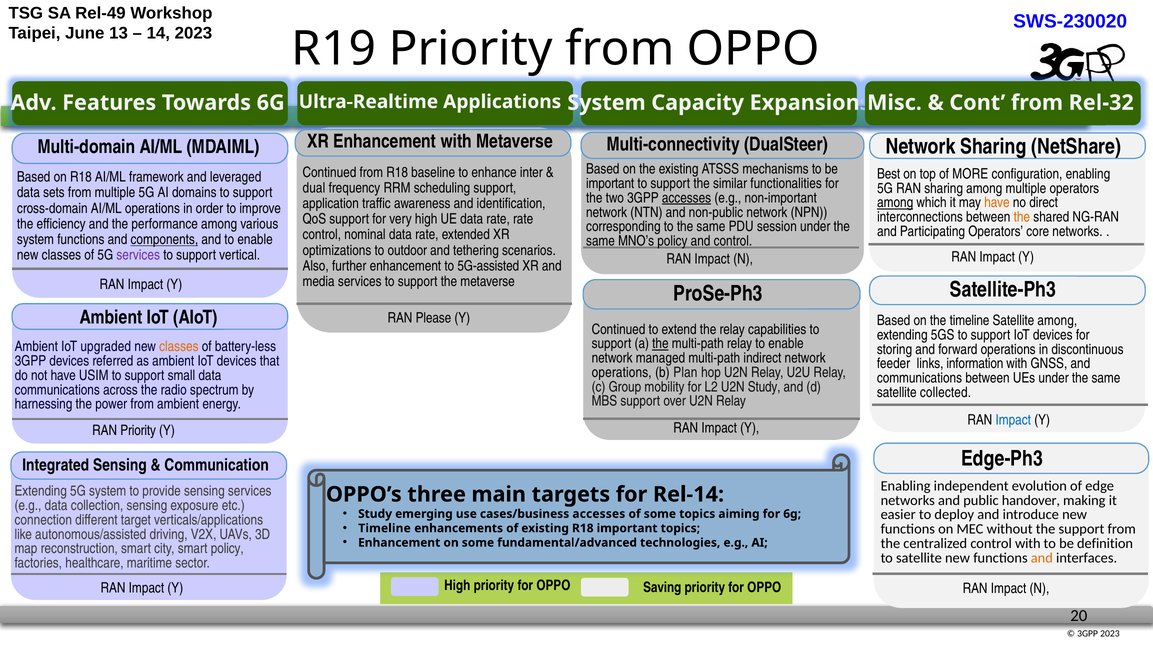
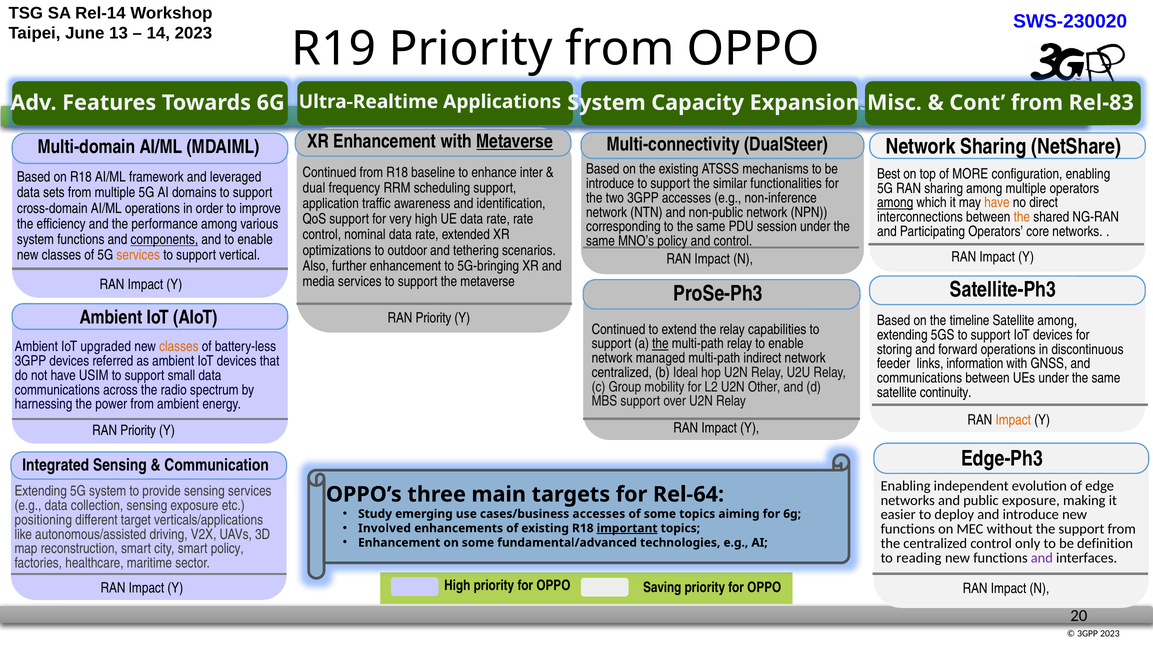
Rel-49: Rel-49 -> Rel-14 (100, 13)
Rel-32: Rel-32 -> Rel-83 (1101, 103)
Metaverse underline: none -> present (515, 141)
important: important -> introduce (610, 184)
accesses underline: present -> none (687, 198)
non-important: non-important -> non-inference (781, 198)
services colour: purple -> orange (138, 255)
5G-assisted: 5G-assisted -> 5G-bringing (488, 266)
Please: Please -> Priority (433, 318)
operations: operations -> centralized (622, 373)
Plan: Plan -> Ideal (686, 373)
U2N Study: Study -> Other (764, 387)
collected: collected -> continuity (946, 393)
Impact colour: blue -> orange (1013, 420)
Rel-14: Rel-14 -> Rel-64 (689, 495)
public handover: handover -> exposure (1031, 501)
connection: connection -> positioning (43, 520)
Timeline: Timeline -> Involved (385, 529)
important underline: none -> present (627, 529)
control with: with -> only (1028, 544)
to satellite: satellite -> reading (919, 558)
and colour: orange -> purple (1042, 558)
